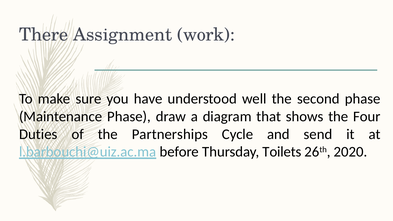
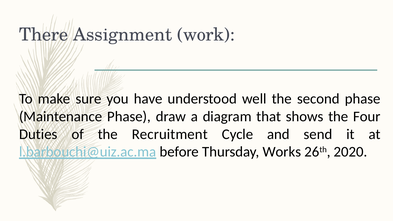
Partnerships: Partnerships -> Recruitment (170, 134)
Toilets: Toilets -> Works (282, 152)
